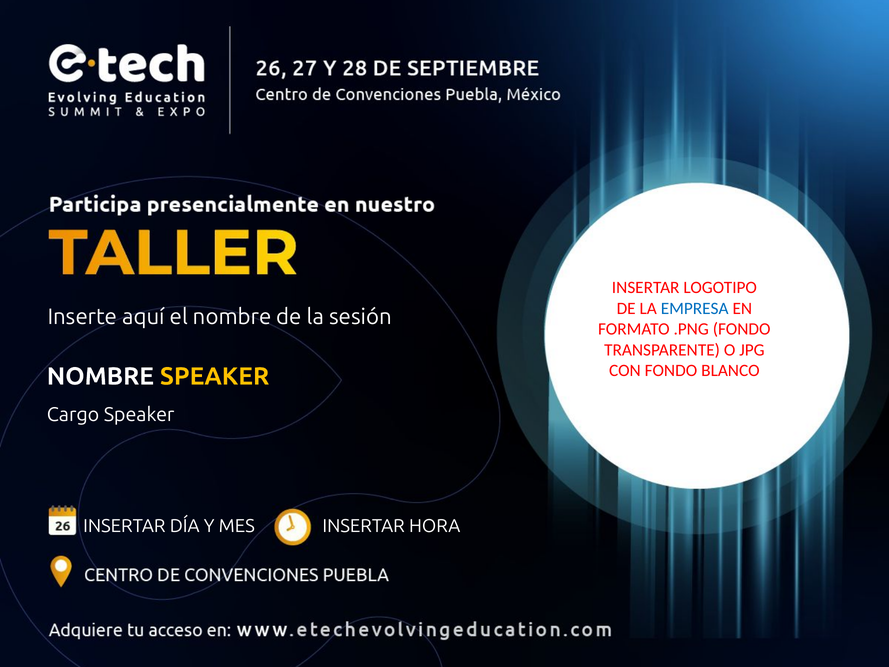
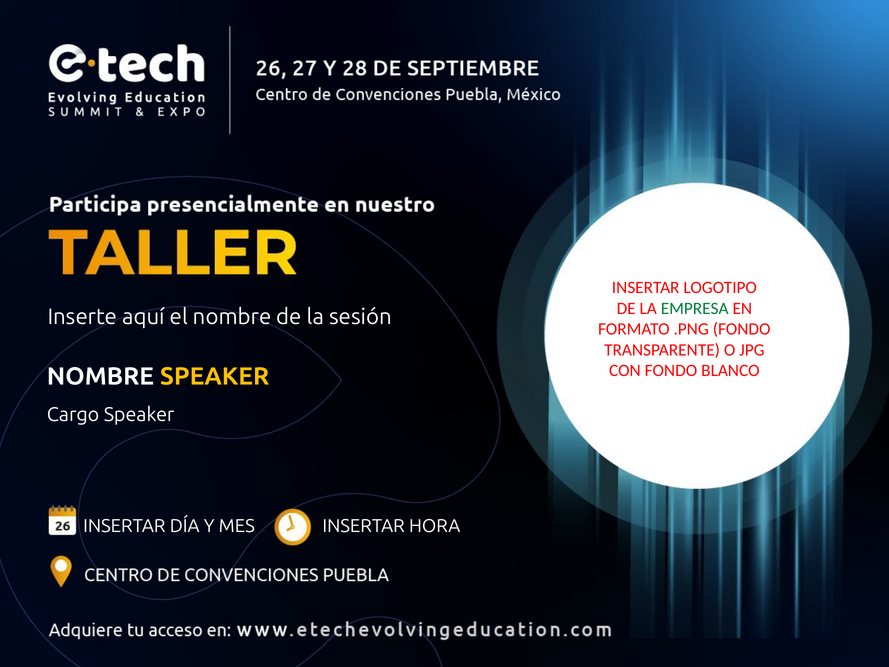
EMPRESA colour: blue -> green (695, 308)
